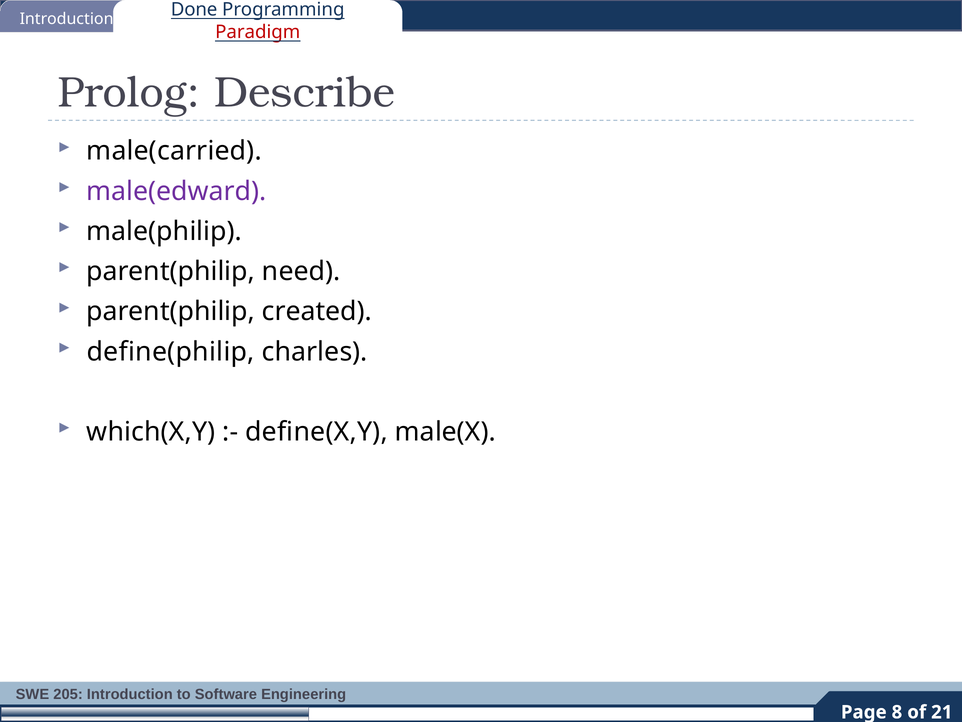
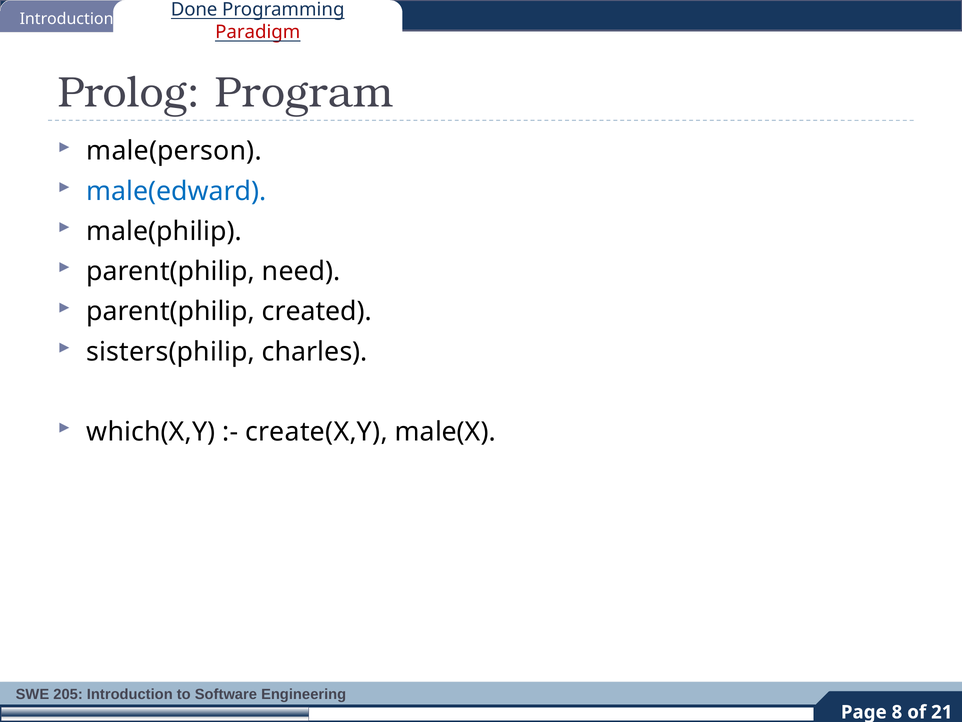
Describe: Describe -> Program (304, 93)
male(carried: male(carried -> male(person (174, 151)
male(edward colour: purple -> blue (176, 191)
define(philip: define(philip -> sisters(philip (171, 352)
define(X,Y: define(X,Y -> create(X,Y (316, 432)
